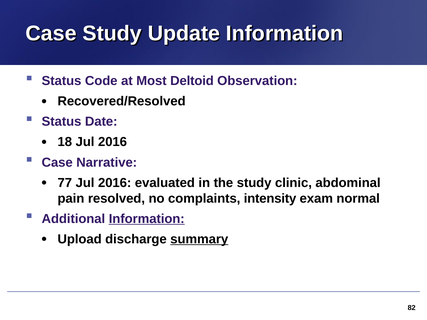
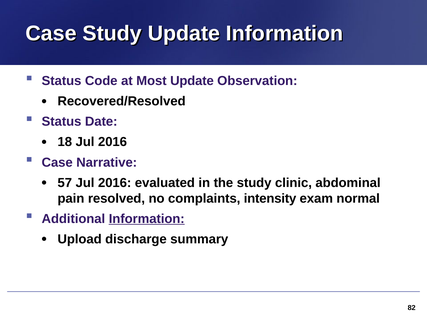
Most Deltoid: Deltoid -> Update (192, 81)
77: 77 -> 57 (65, 183)
summary underline: present -> none (199, 239)
